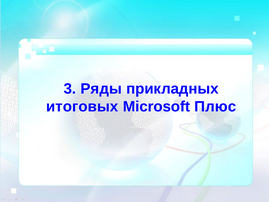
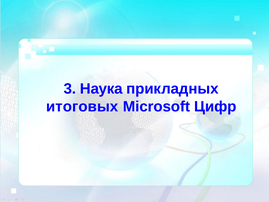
Ряды: Ряды -> Наука (101, 89)
Плюс: Плюс -> Цифр (215, 106)
